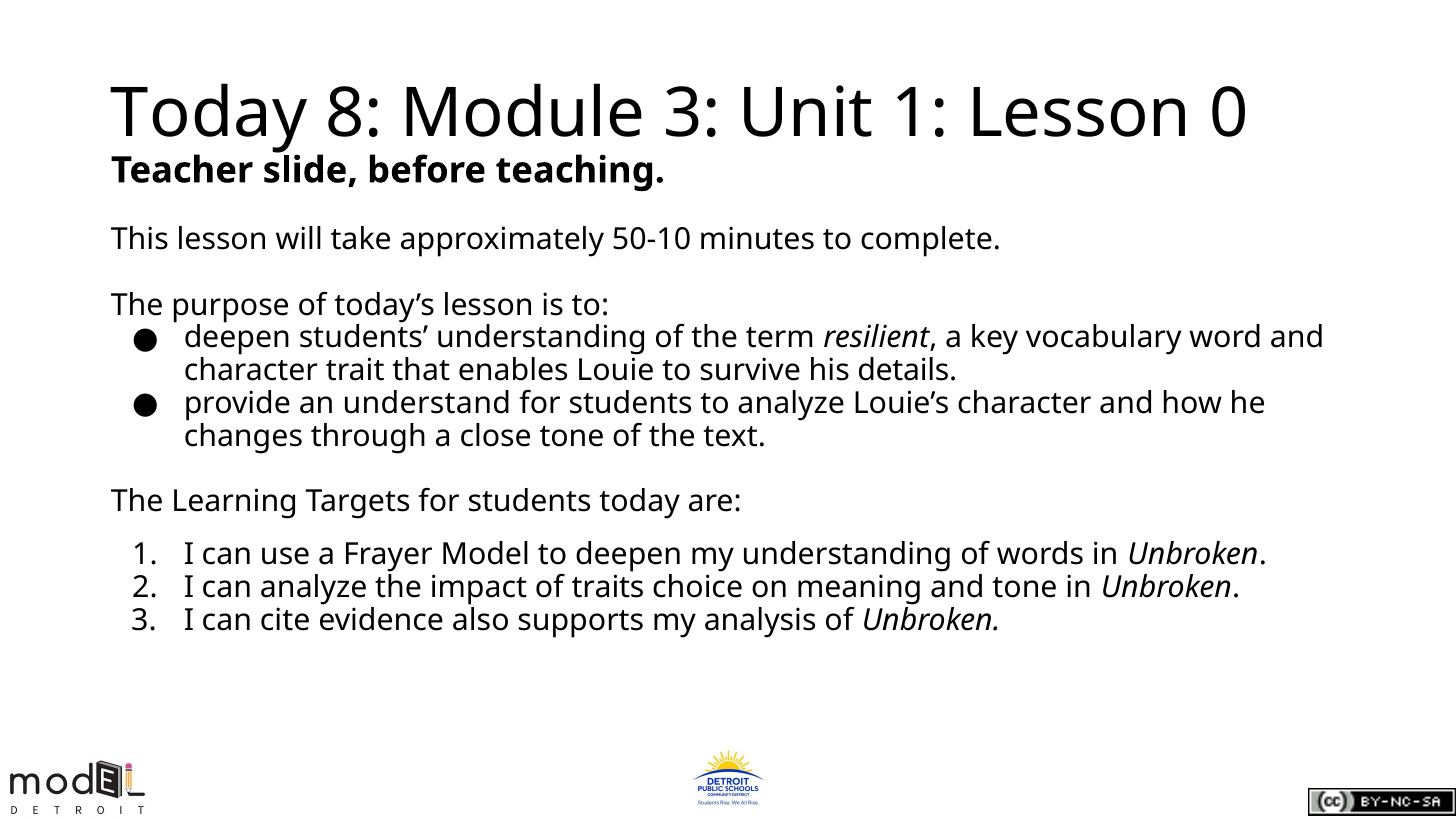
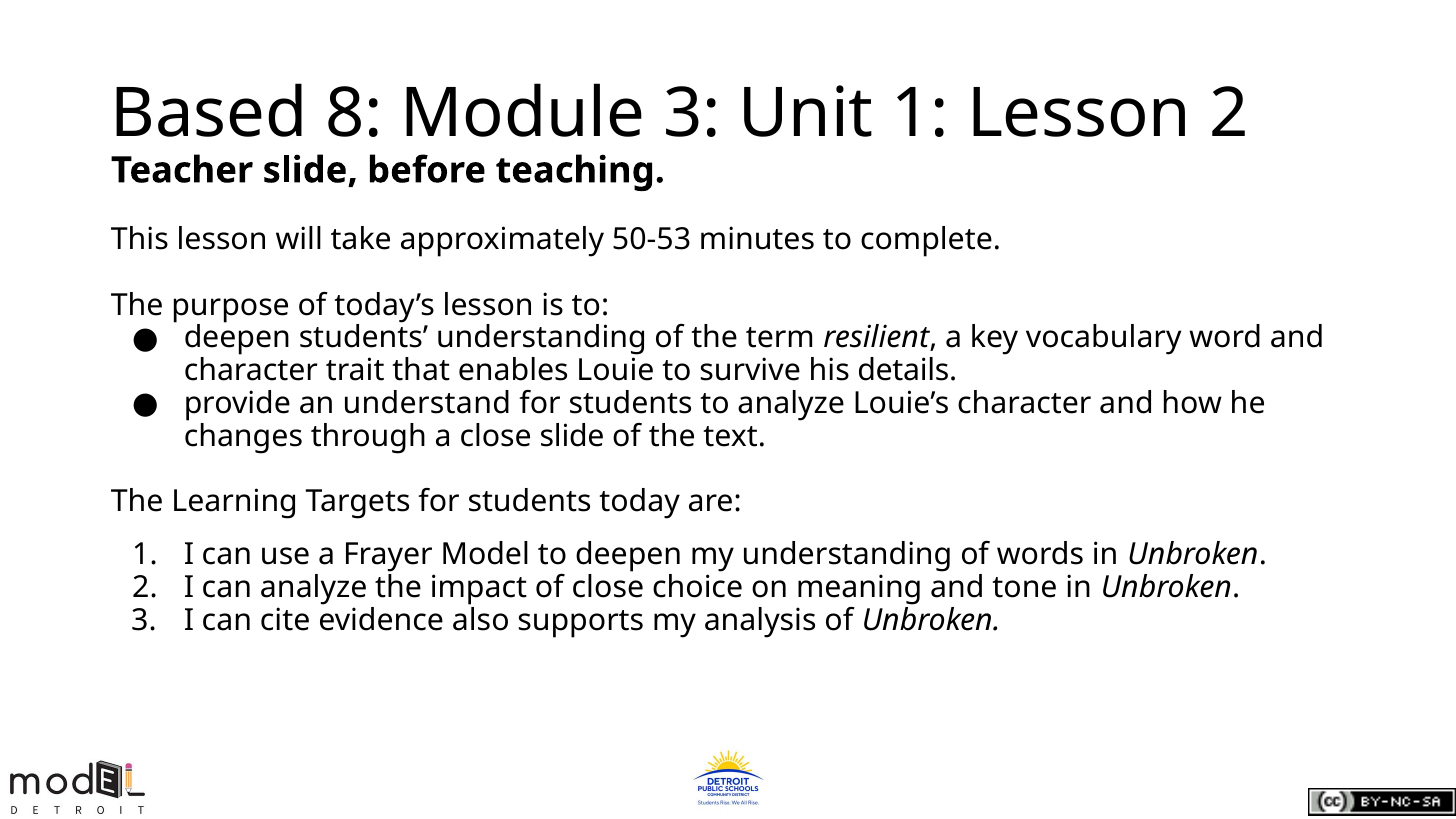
Today: Today -> Based (209, 113)
Lesson 0: 0 -> 2 (1229, 113)
50-10: 50-10 -> 50-53 (652, 240)
close tone: tone -> slide (572, 436)
of traits: traits -> close (608, 588)
